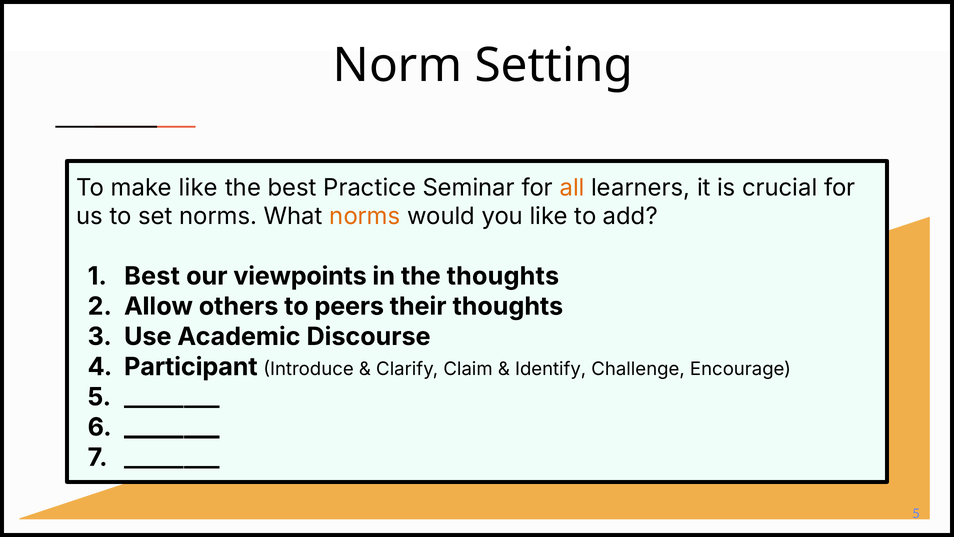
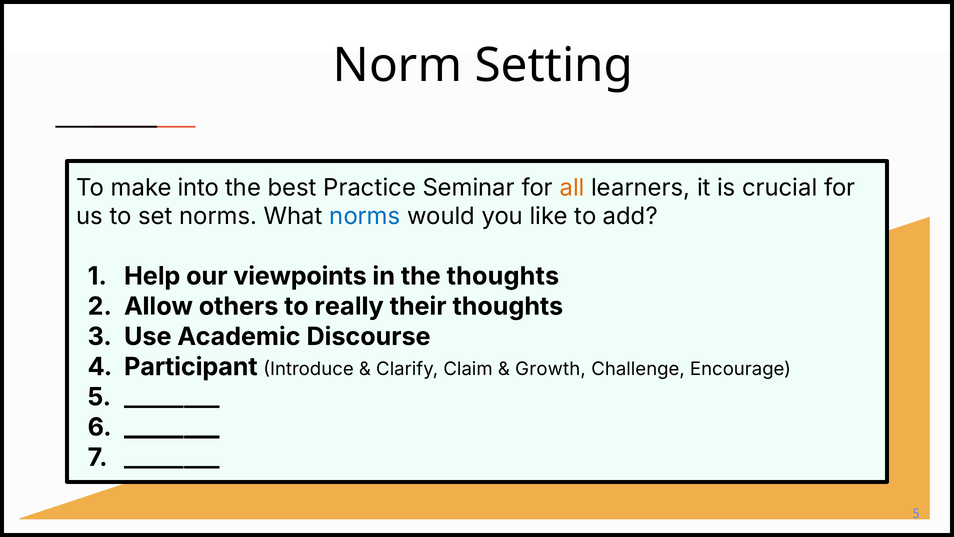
make like: like -> into (198, 188)
norms colour: orange -> blue (365, 216)
Best: Best -> Help (152, 276)
peers: peers -> really (349, 306)
Identify: Identify -> Growth (551, 369)
